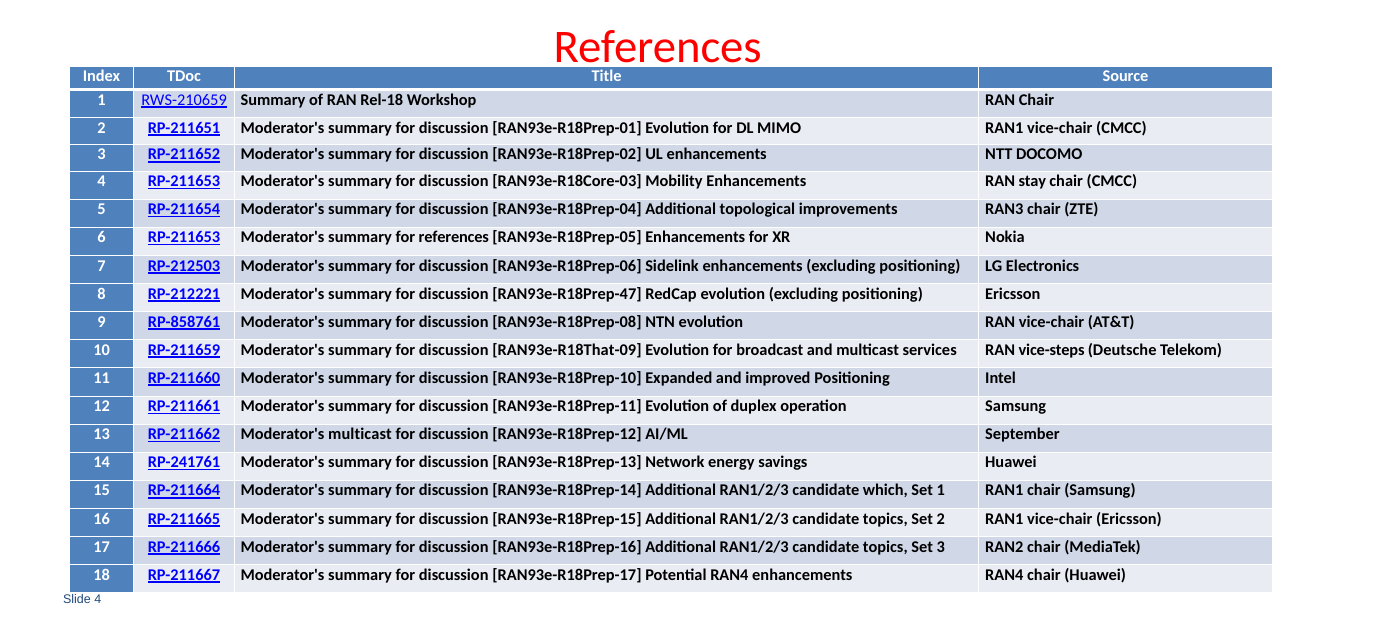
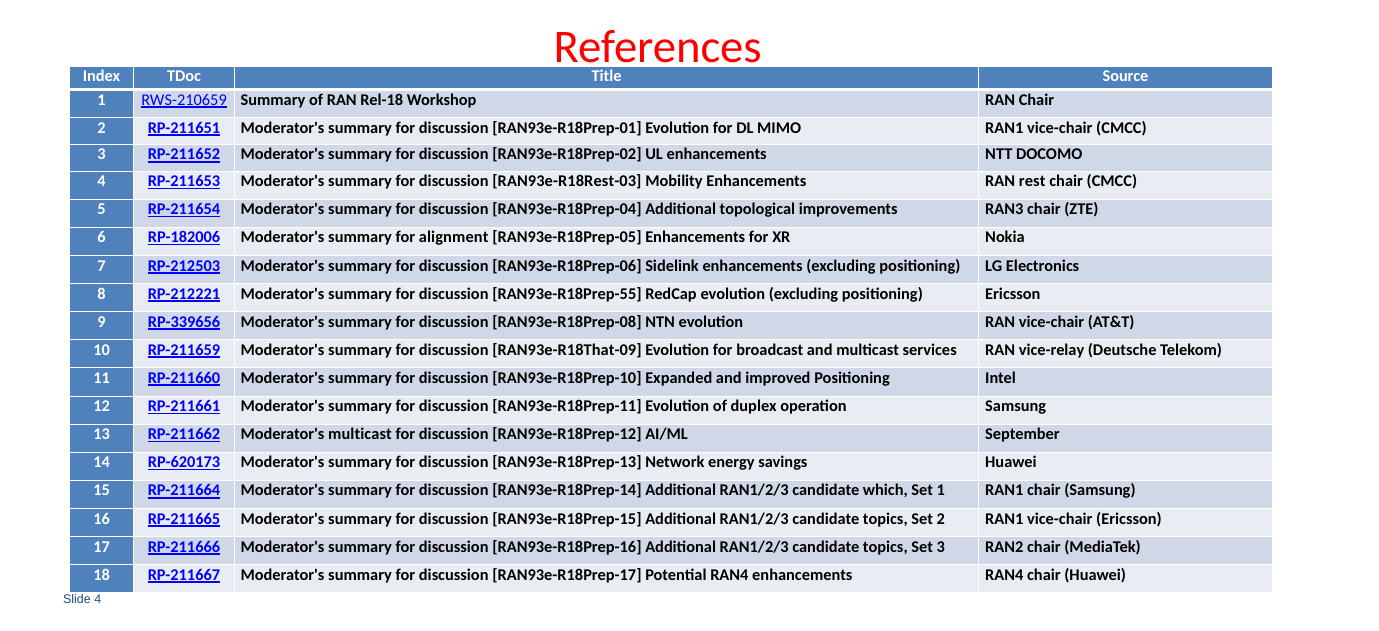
RAN93e-R18Core-03: RAN93e-R18Core-03 -> RAN93e-R18Rest-03 (567, 181)
stay: stay -> rest (1032, 181)
6 RP-211653: RP-211653 -> RP-182006 (184, 237)
for references: references -> alignment (454, 237)
RAN93e-R18Prep-47: RAN93e-R18Prep-47 -> RAN93e-R18Prep-55 (567, 294)
RP-858761: RP-858761 -> RP-339656 (184, 322)
vice-steps: vice-steps -> vice-relay (1052, 350)
RP-241761: RP-241761 -> RP-620173 (184, 462)
